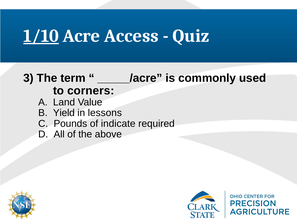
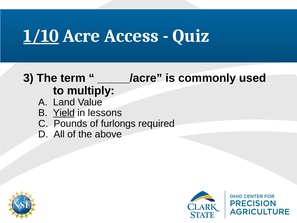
corners: corners -> multiply (91, 90)
Yield underline: none -> present (64, 113)
indicate: indicate -> furlongs (118, 123)
